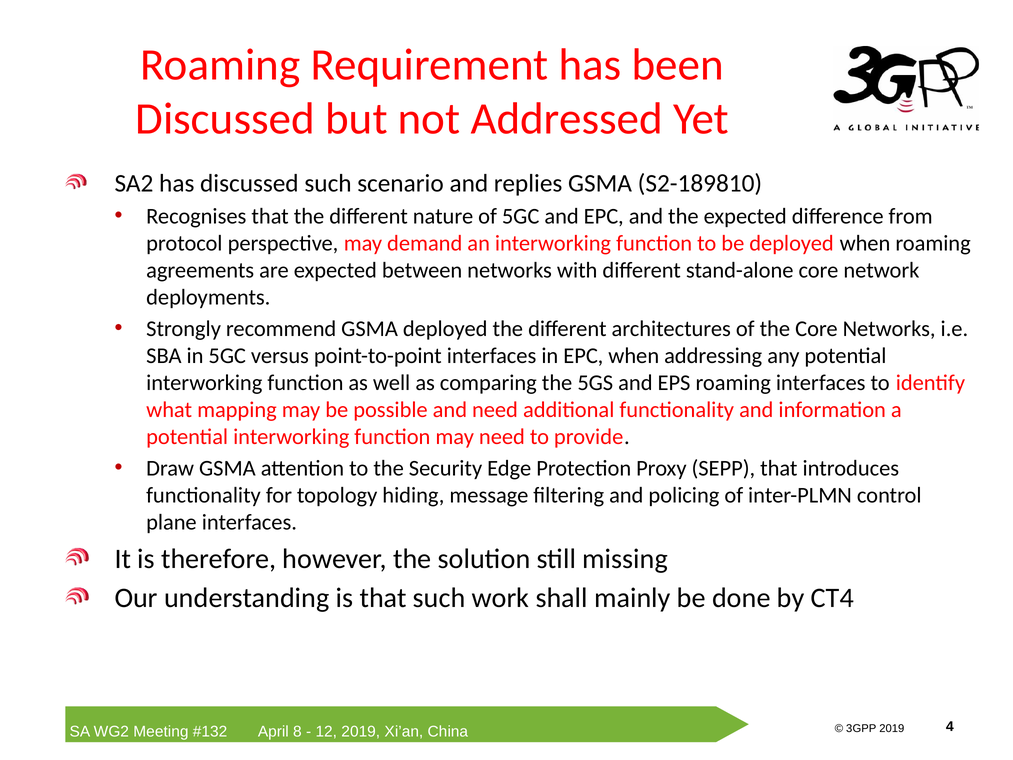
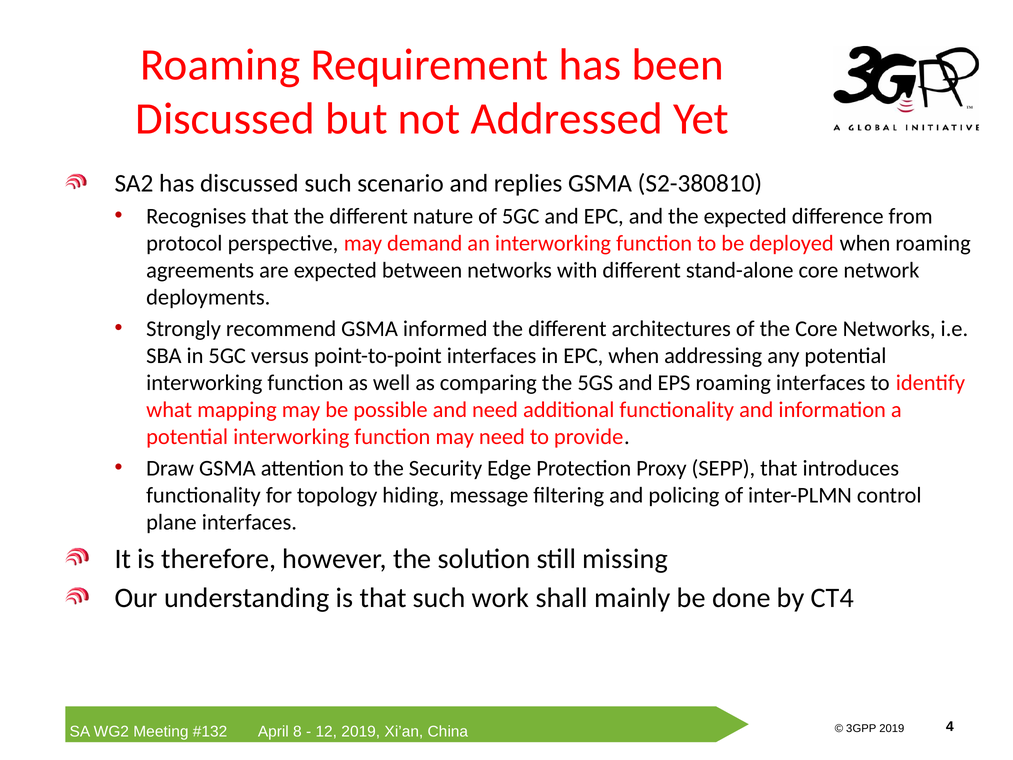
S2-189810: S2-189810 -> S2-380810 (700, 183)
GSMA deployed: deployed -> informed (445, 329)
